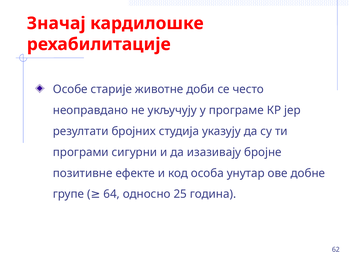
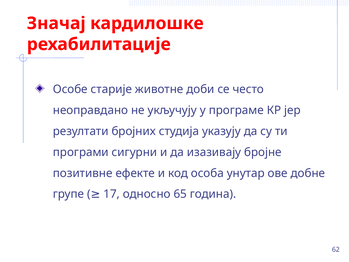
64: 64 -> 17 (112, 194)
25: 25 -> 65 (180, 194)
